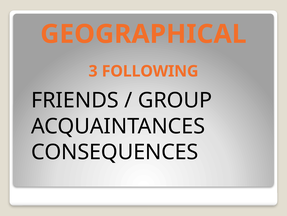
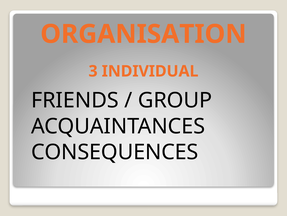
GEOGRAPHICAL: GEOGRAPHICAL -> ORGANISATION (143, 34)
FOLLOWING: FOLLOWING -> INDIVIDUAL (150, 71)
